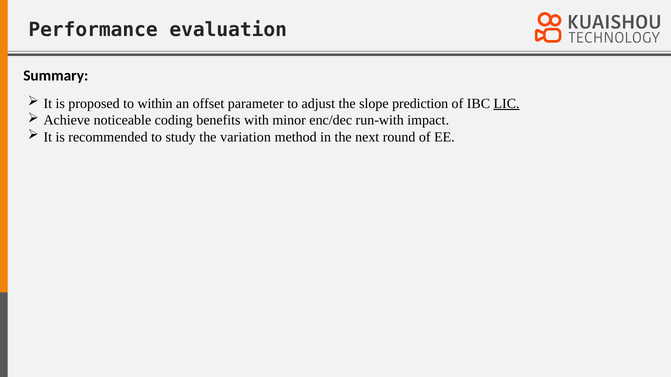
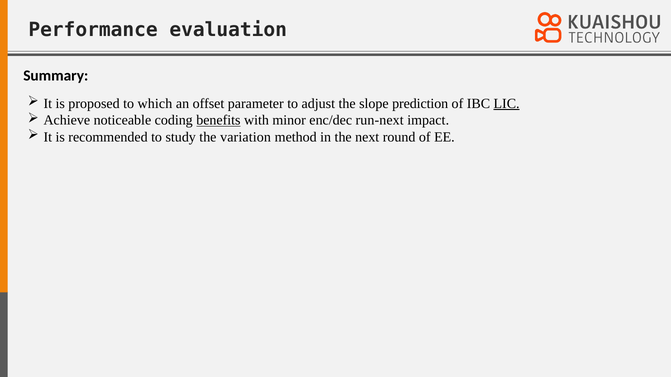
within: within -> which (155, 104)
benefits underline: none -> present (218, 120)
run-with: run-with -> run-next (380, 120)
